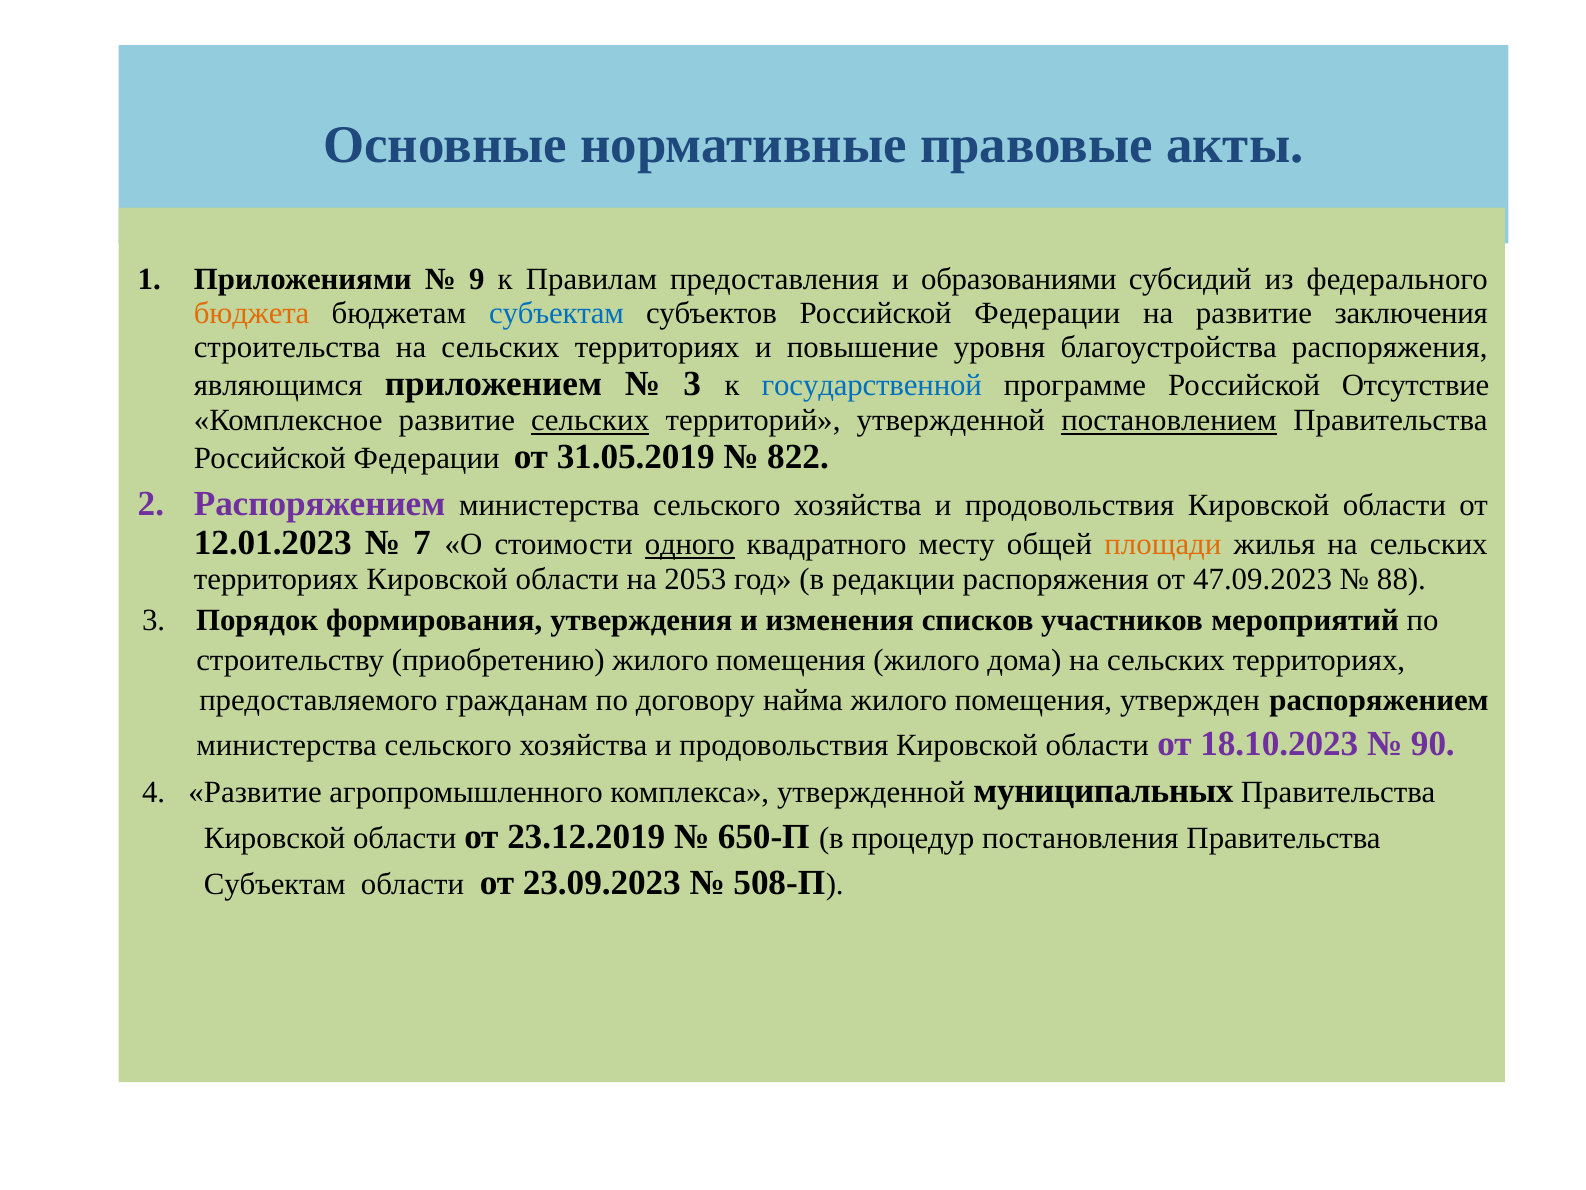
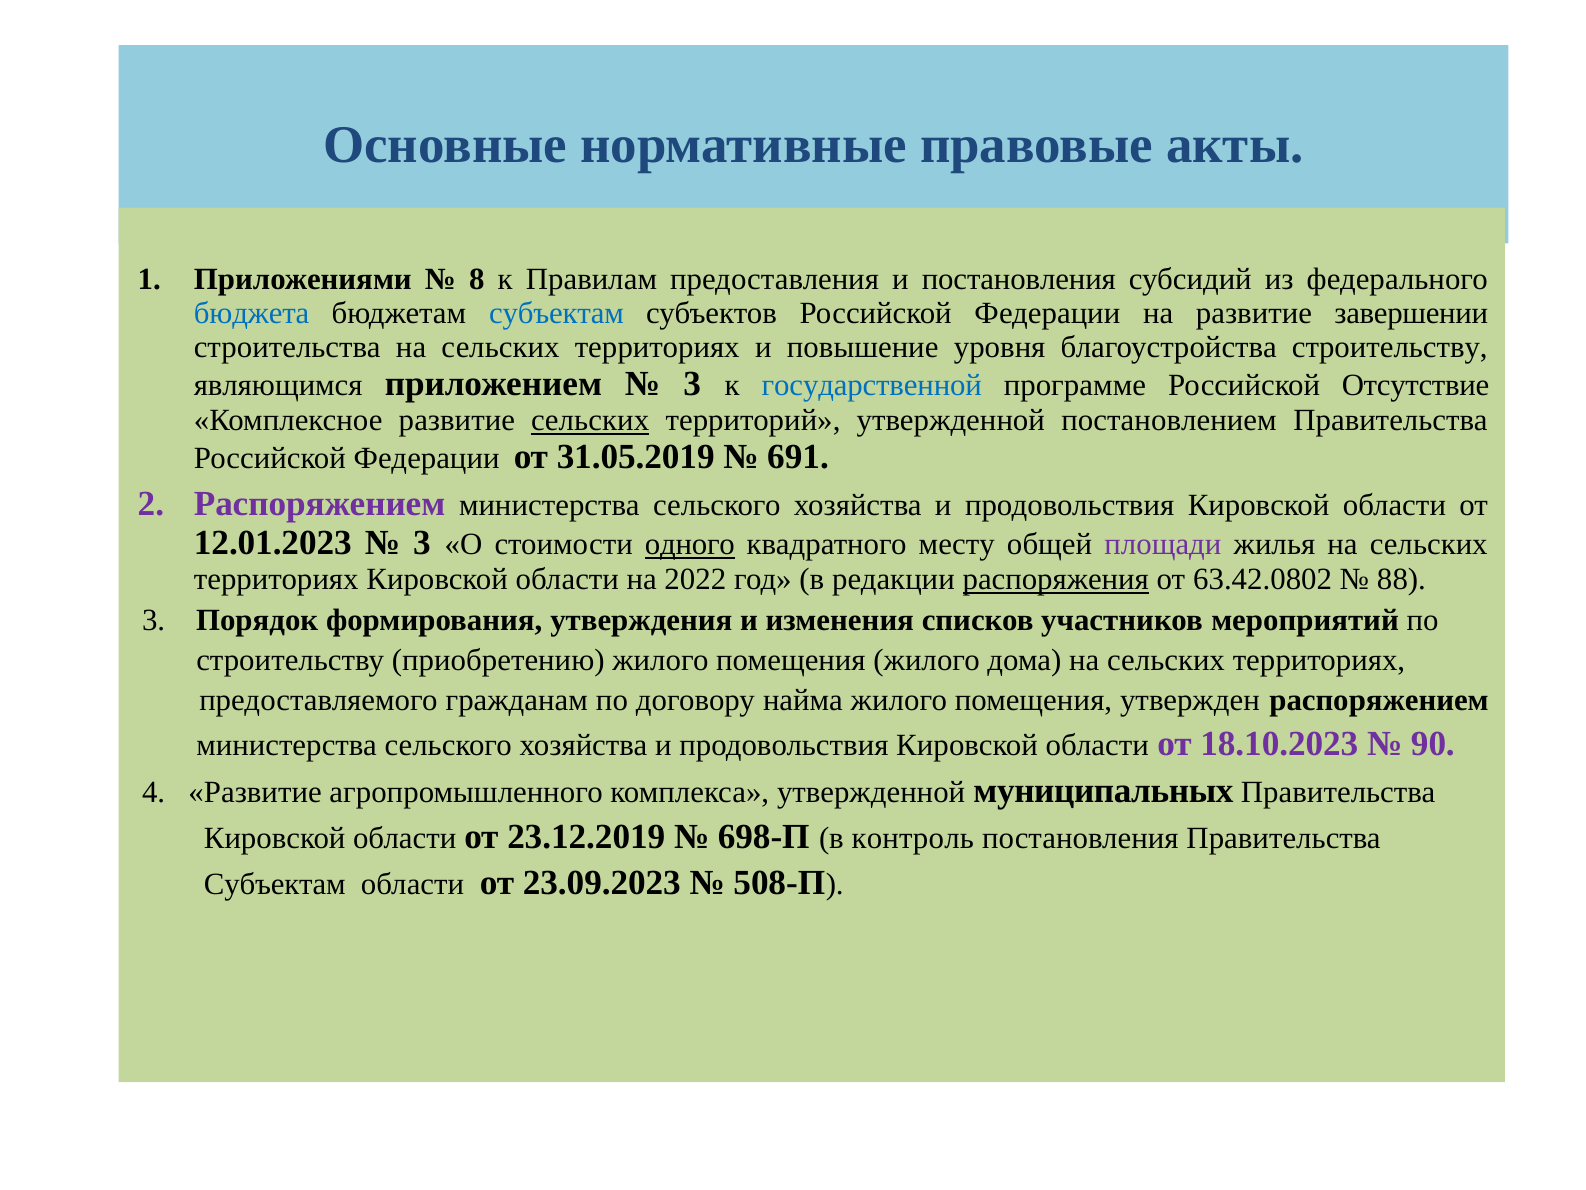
9: 9 -> 8 (477, 279)
и образованиями: образованиями -> постановления (1019, 279)
бюджета colour: orange -> blue (252, 313)
заключения: заключения -> завершении (1411, 313)
благоустройства распоряжения: распоряжения -> строительству (1390, 347)
постановлением underline: present -> none (1169, 420)
822: 822 -> 691 (798, 457)
7: 7 -> 3 (422, 543)
площади colour: orange -> purple (1163, 544)
2053: 2053 -> 2022 (695, 580)
распоряжения underline: none -> present (1056, 580)
47.09.2023: 47.09.2023 -> 63.42.0802 (1263, 580)
650-П: 650-П -> 698-П (764, 836)
процедур: процедур -> контроль (913, 838)
